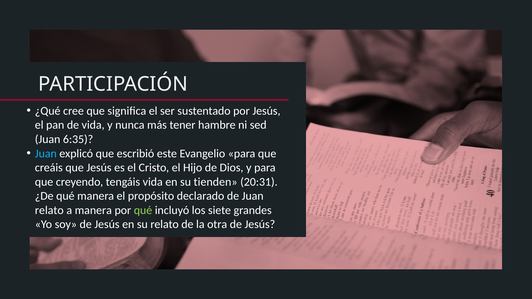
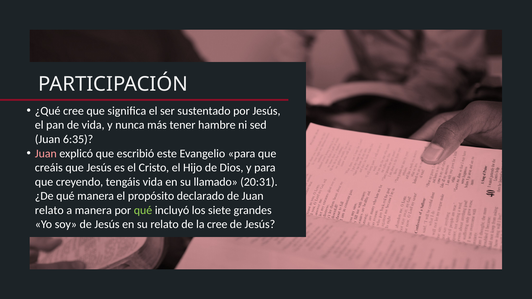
Juan colour: light blue -> pink (46, 154)
tienden: tienden -> llamado (216, 182)
la otra: otra -> cree (217, 225)
